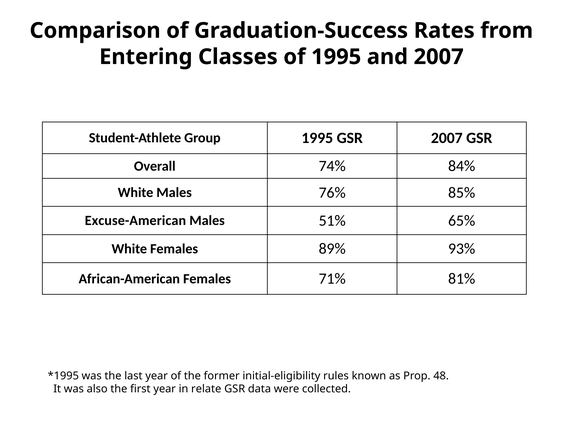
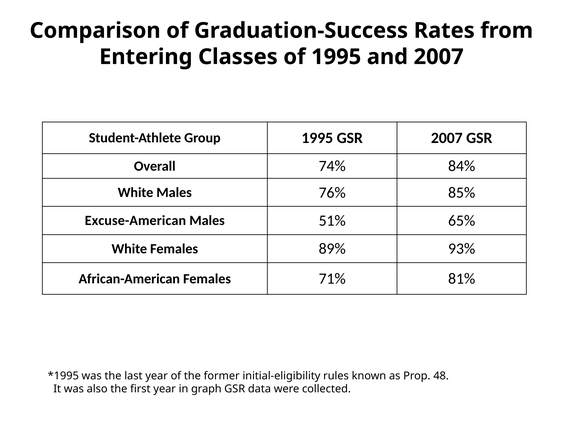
relate: relate -> graph (206, 389)
